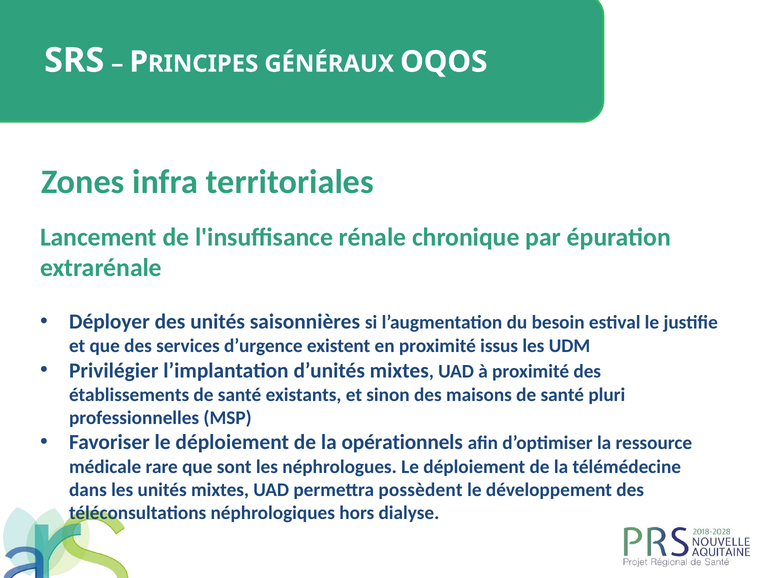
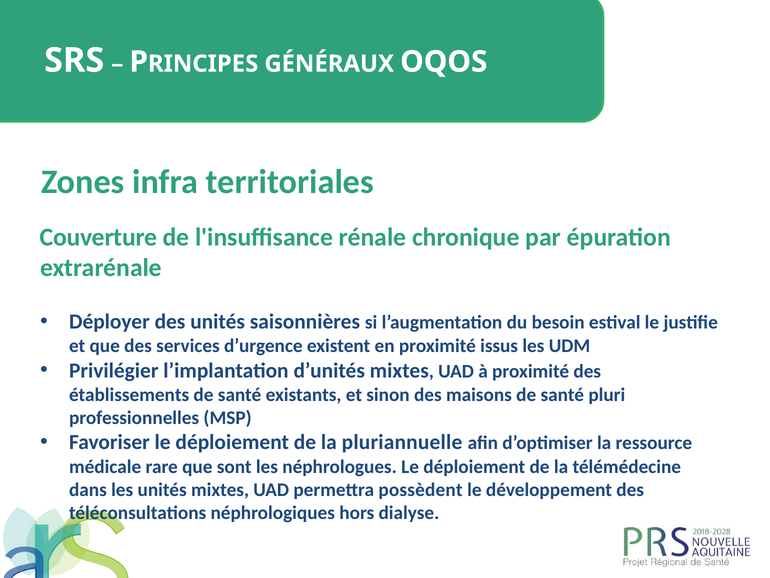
Lancement: Lancement -> Couverture (99, 237)
opérationnels: opérationnels -> pluriannuelle (402, 442)
